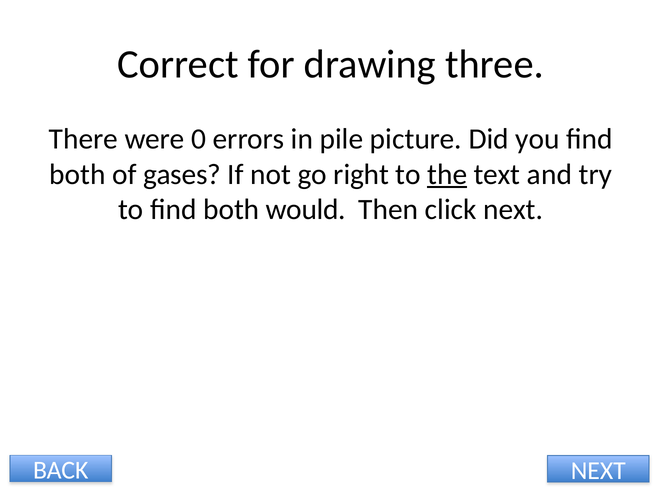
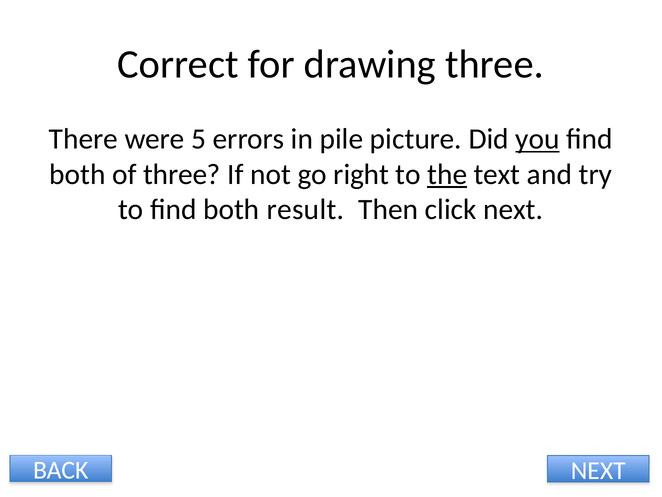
0: 0 -> 5 (199, 139)
you underline: none -> present (538, 139)
of gases: gases -> three (182, 174)
would: would -> result (305, 210)
